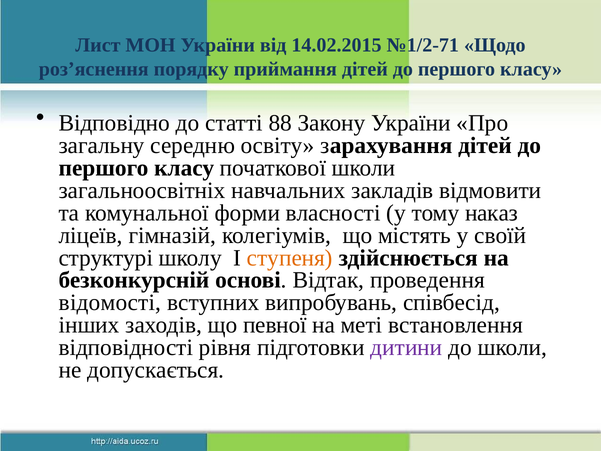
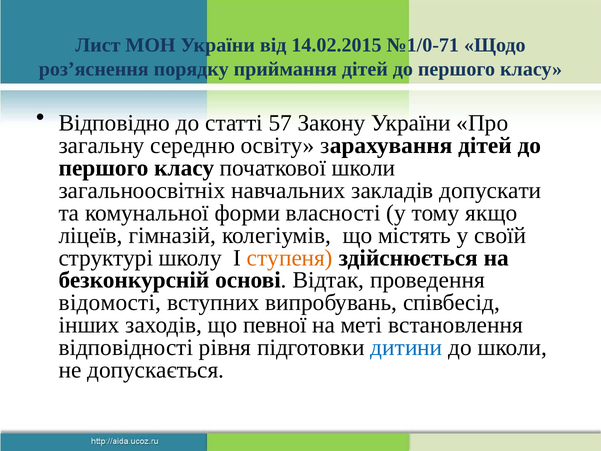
№1/2-71: №1/2-71 -> №1/0-71 (423, 45)
88: 88 -> 57 (280, 123)
відмовити: відмовити -> допускати (490, 190)
наказ: наказ -> якщо (491, 213)
дитини colour: purple -> blue (406, 347)
